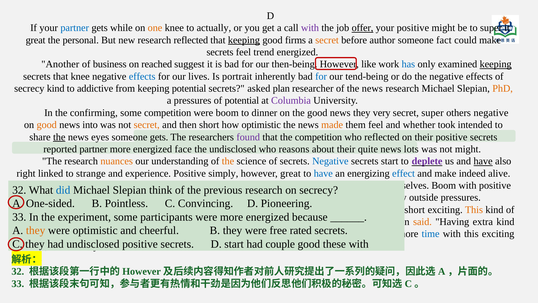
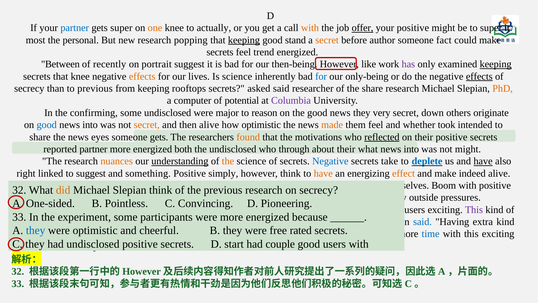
gets while: while -> super (121, 28)
with colour: purple -> orange (310, 28)
great: great -> most (36, 40)
research reflected: reflected -> popping (191, 40)
firms: firms -> stand (295, 40)
Another: Another -> Between (60, 64)
business: business -> recently (110, 64)
reached: reached -> portrait (157, 64)
has colour: blue -> purple (408, 64)
effects colour: blue -> orange (142, 76)
Is portrait: portrait -> science (237, 76)
tend-being: tend-being -> only-being (367, 76)
effects underline: none -> present (479, 76)
secrecy kind: kind -> than (56, 88)
to addictive: addictive -> previous (95, 88)
keeping potential: potential -> rooftops (189, 88)
asked plan: plan -> said (281, 88)
of the news: news -> share (372, 88)
a pressures: pressures -> computer (193, 101)
some competition: competition -> undisclosed (168, 113)
were boom: boom -> major (227, 113)
dinner: dinner -> reason (264, 113)
secret super: super -> down (433, 113)
others negative: negative -> originate (491, 113)
good colour: orange -> blue (47, 125)
then short: short -> alive (209, 125)
the underline: present -> none (59, 137)
found colour: purple -> orange (248, 137)
the competition: competition -> motivations (318, 137)
reflected underline: none -> present (382, 137)
energized face: face -> both (183, 149)
who reasons: reasons -> through (294, 149)
their quite: quite -> what (368, 149)
lots: lots -> into (411, 149)
understanding underline: none -> present (180, 161)
secrets start: start -> take (390, 161)
deplete colour: purple -> blue (427, 161)
to strange: strange -> suggest (91, 173)
experience: experience -> something (148, 173)
however great: great -> think (291, 173)
have colour: blue -> orange (323, 173)
effect colour: blue -> orange (404, 173)
did colour: blue -> orange (63, 190)
short: short -> users (415, 209)
This colour: orange -> purple (474, 209)
said colour: orange -> blue (422, 222)
they colour: orange -> blue (36, 230)
good these: these -> users (334, 244)
